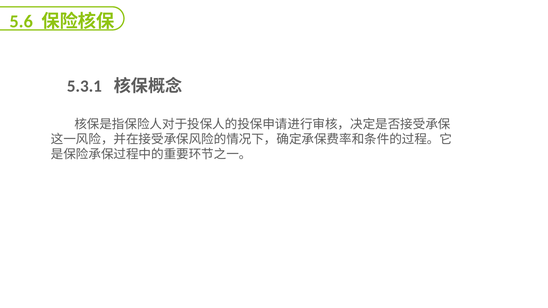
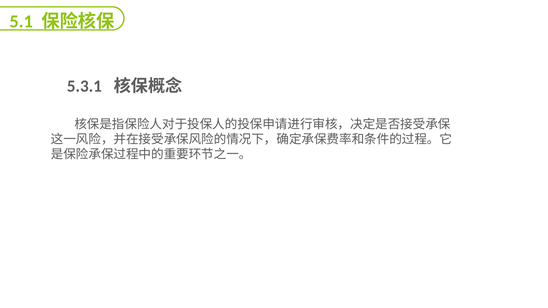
5.6: 5.6 -> 5.1 (21, 22)
